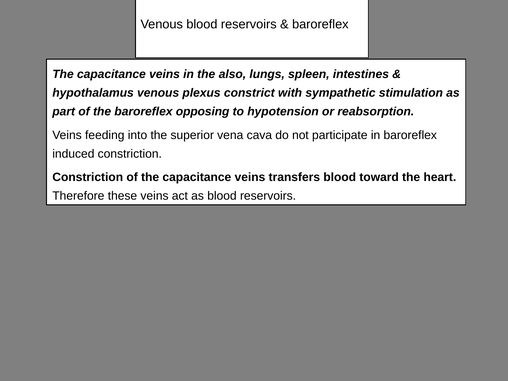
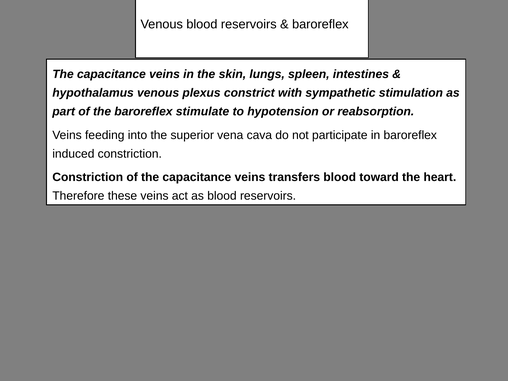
also: also -> skin (232, 74)
opposing: opposing -> stimulate (203, 112)
